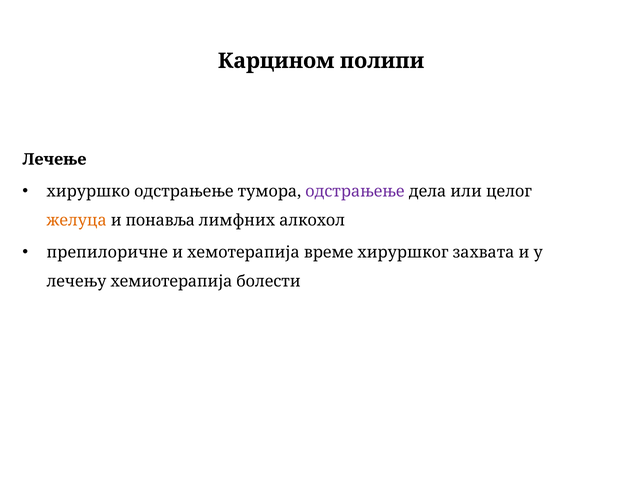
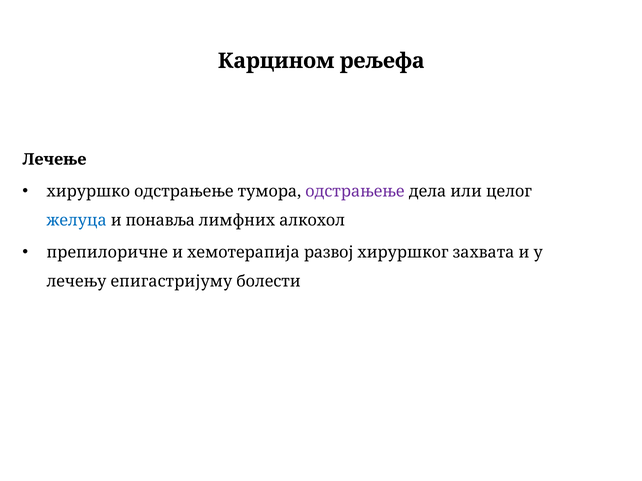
полипи: полипи -> рељефа (382, 61)
желуца colour: orange -> blue (77, 221)
време: време -> развој (329, 253)
хемиотерапија: хемиотерапија -> епигастријуму (171, 282)
